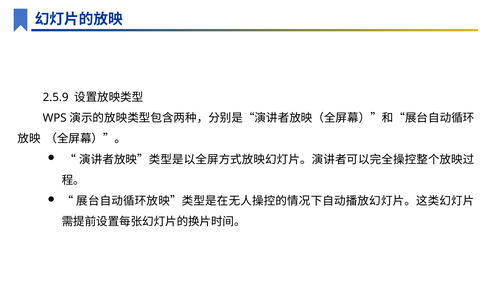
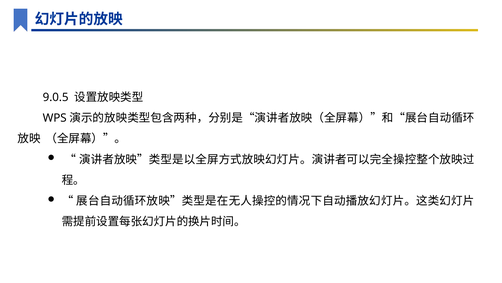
2.5.9: 2.5.9 -> 9.0.5 (56, 97)
